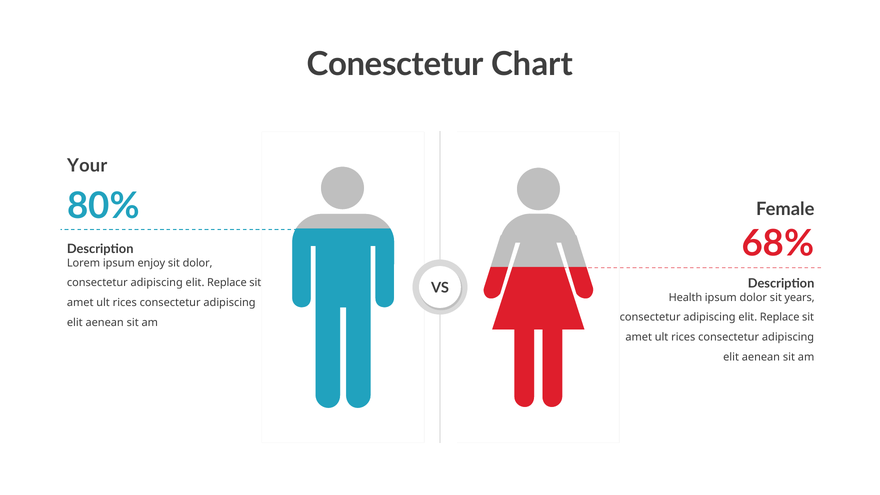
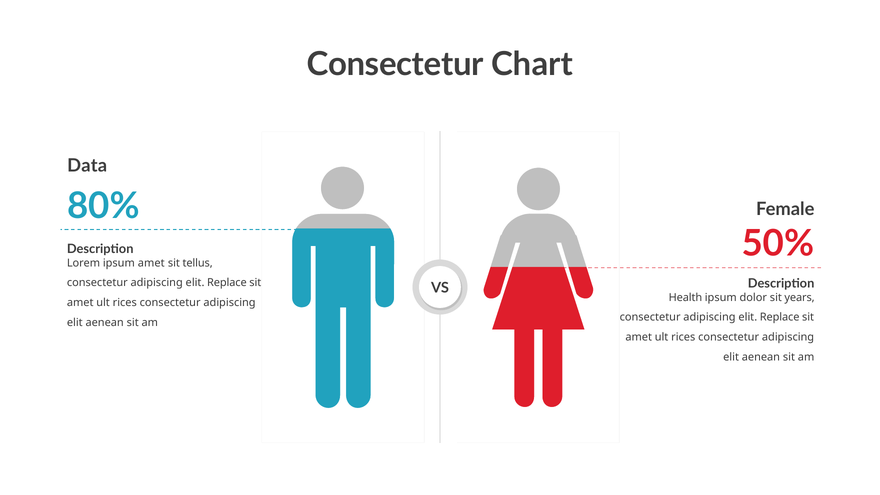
Conesctetur: Conesctetur -> Consectetur (395, 64)
Your: Your -> Data (87, 166)
68%: 68% -> 50% (778, 244)
ipsum enjoy: enjoy -> amet (151, 263)
sit dolor: dolor -> tellus (198, 263)
